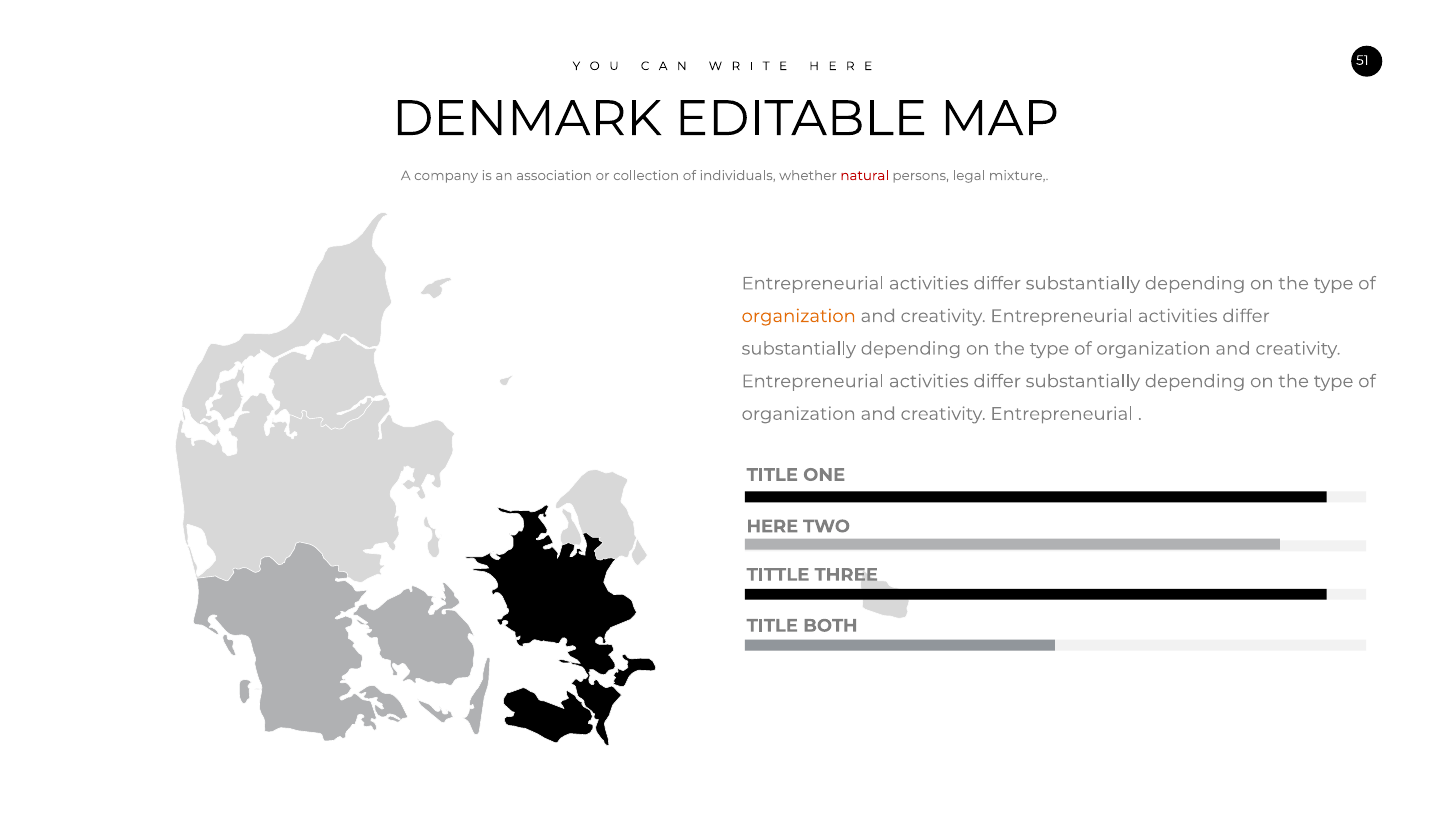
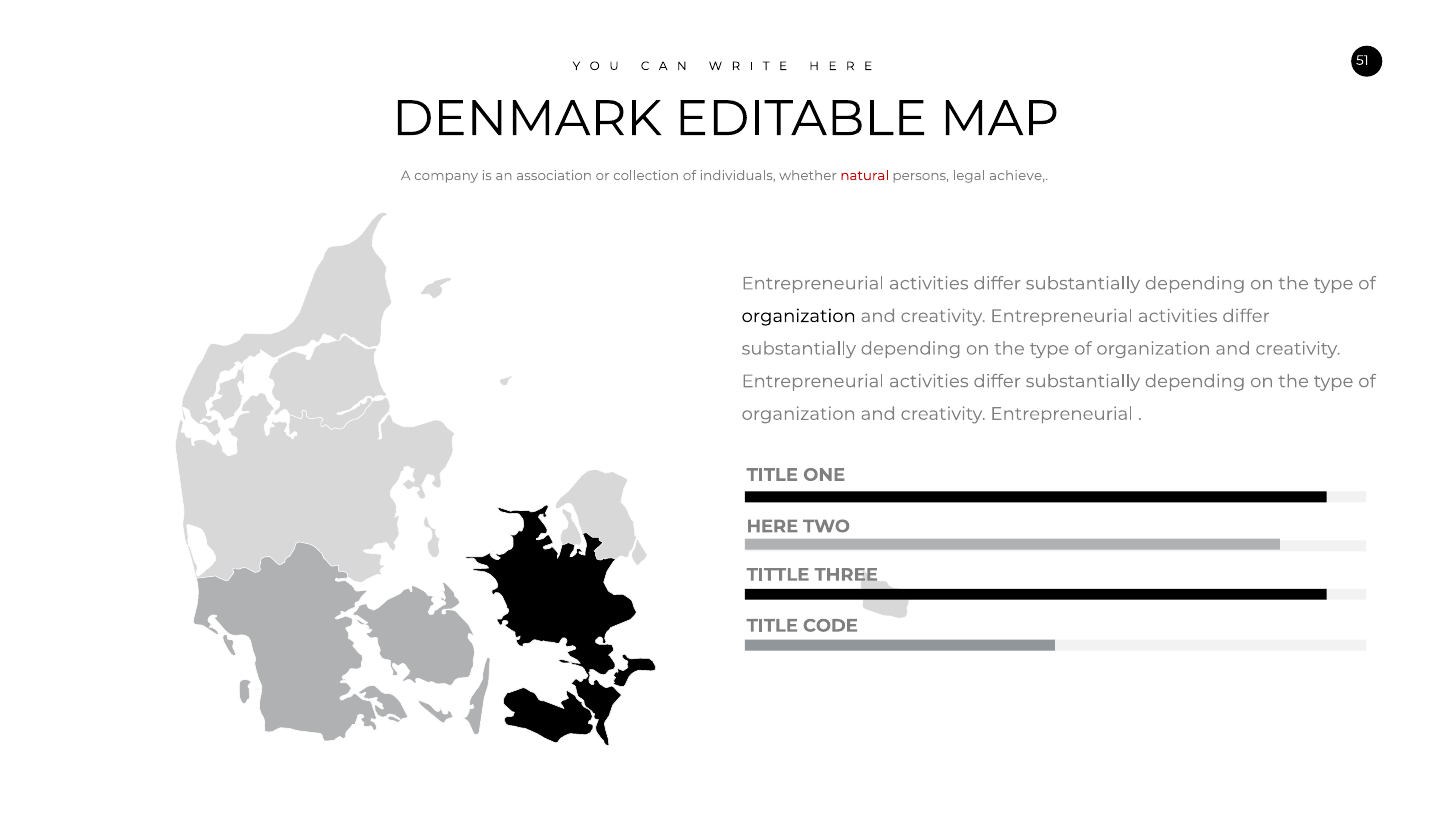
mixture: mixture -> achieve (1019, 176)
organization colour: orange -> black (799, 316)
BOTH: BOTH -> CODE (830, 626)
